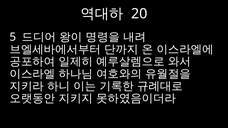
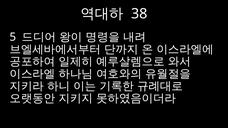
20: 20 -> 38 (139, 14)
